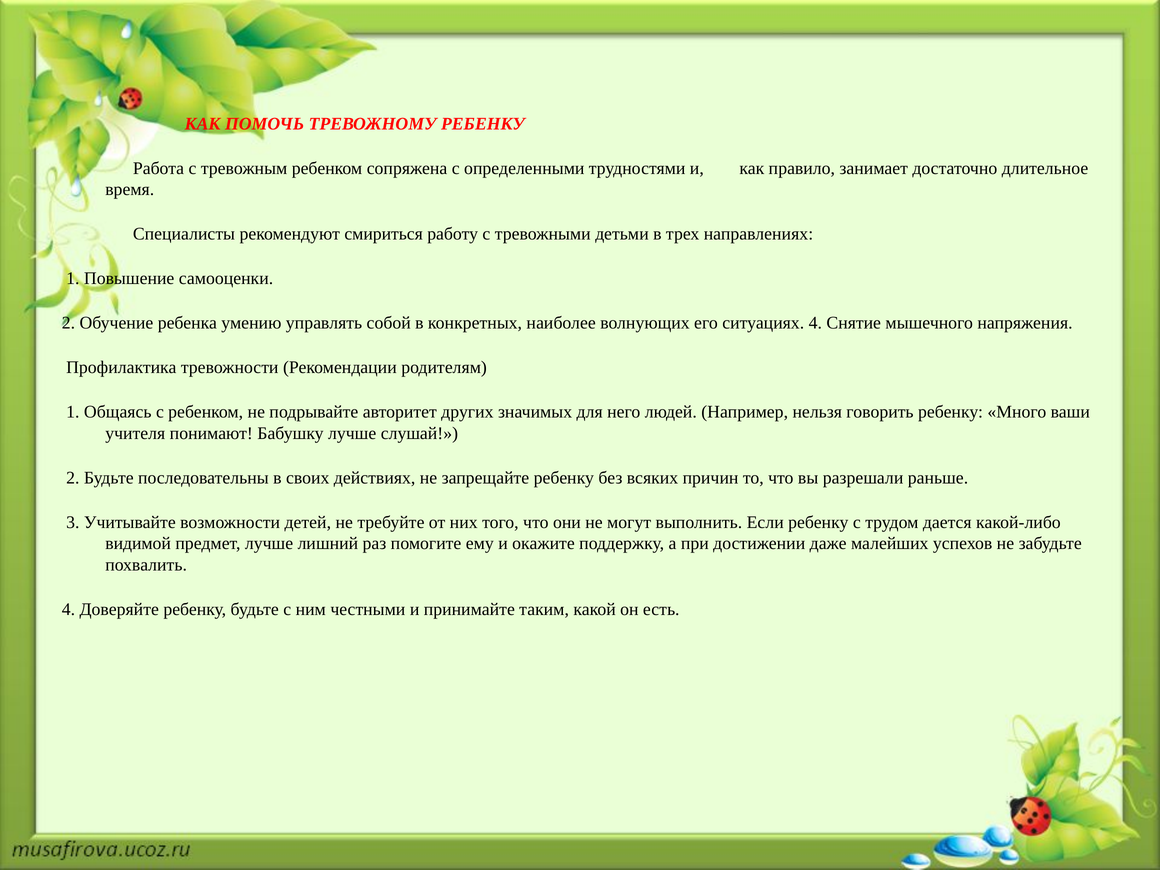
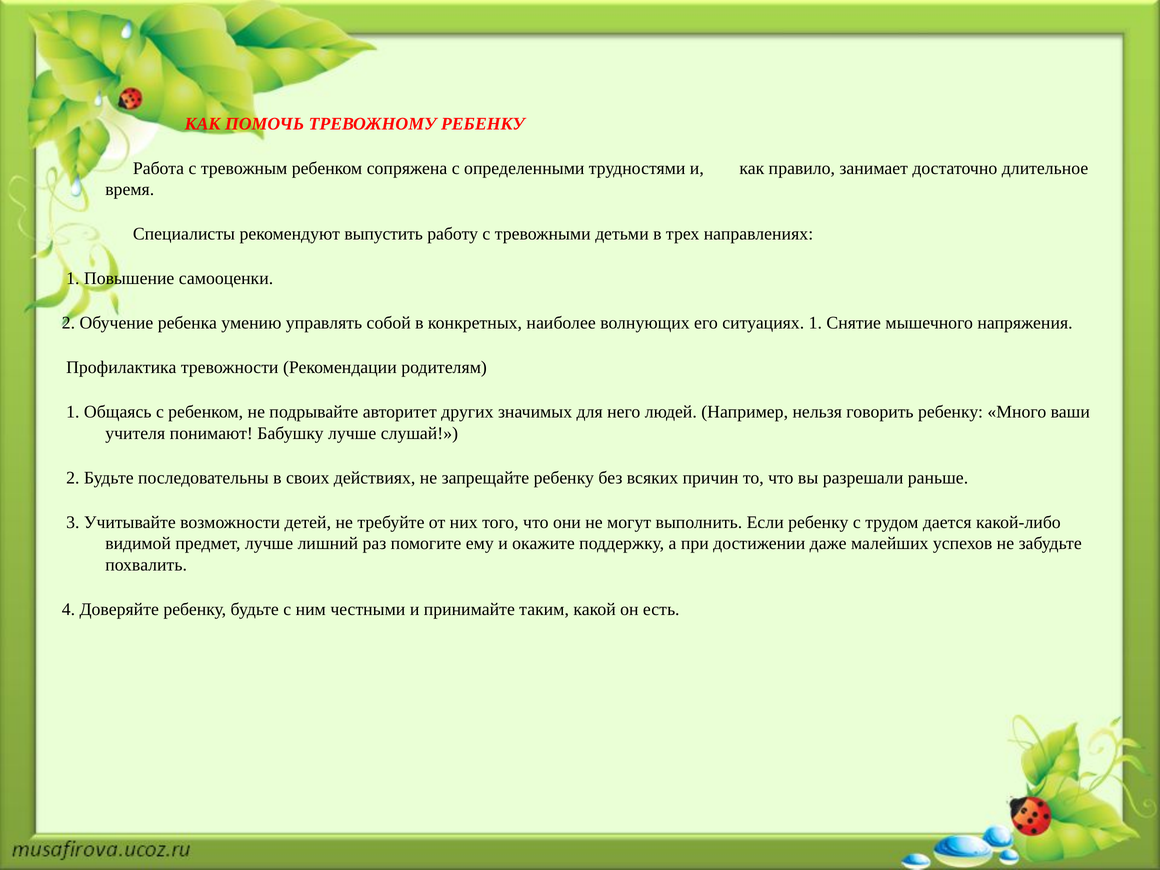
смириться: смириться -> выпустить (384, 234)
ситуациях 4: 4 -> 1 (815, 323)
